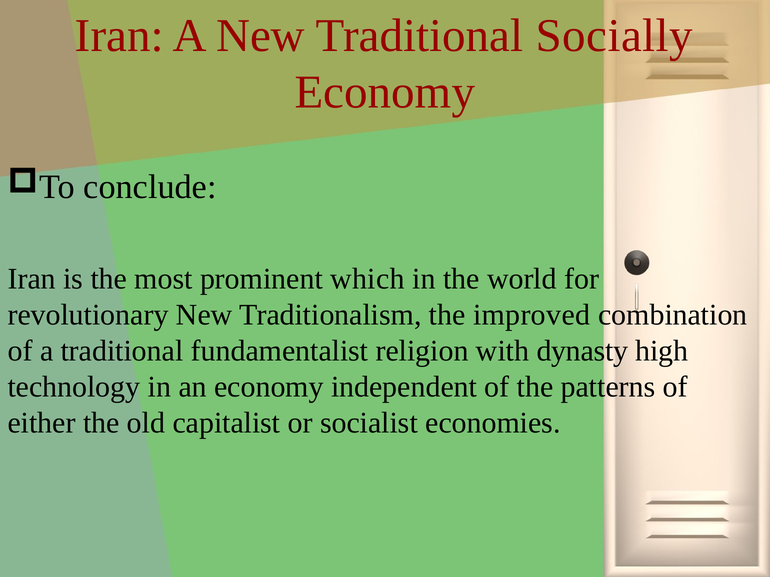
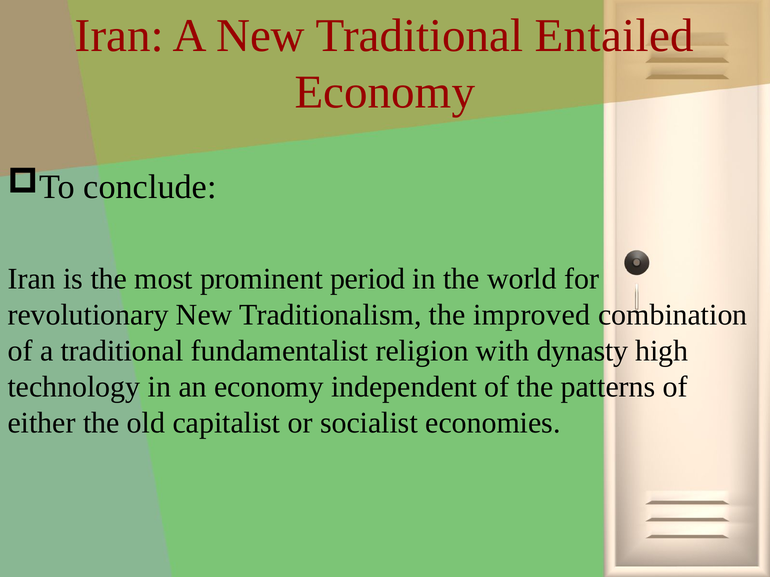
Socially: Socially -> Entailed (614, 36)
which: which -> period (368, 279)
